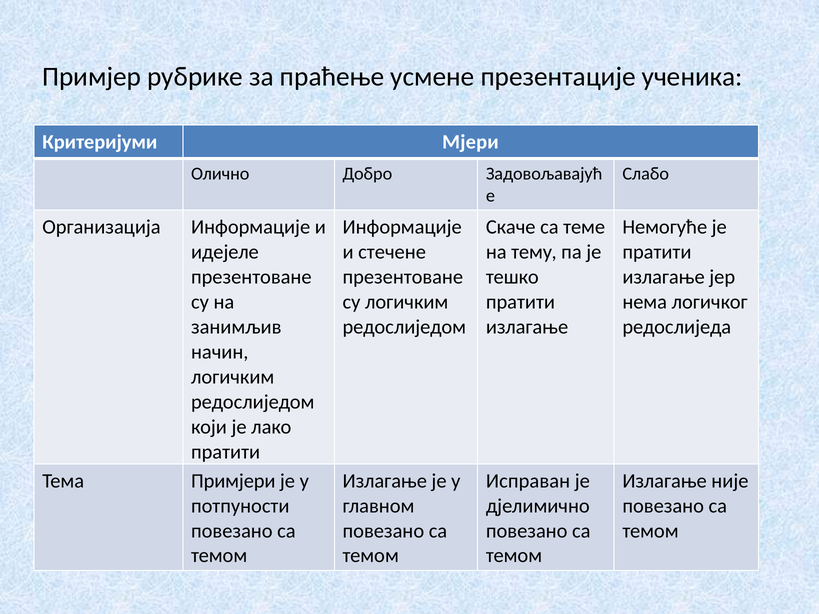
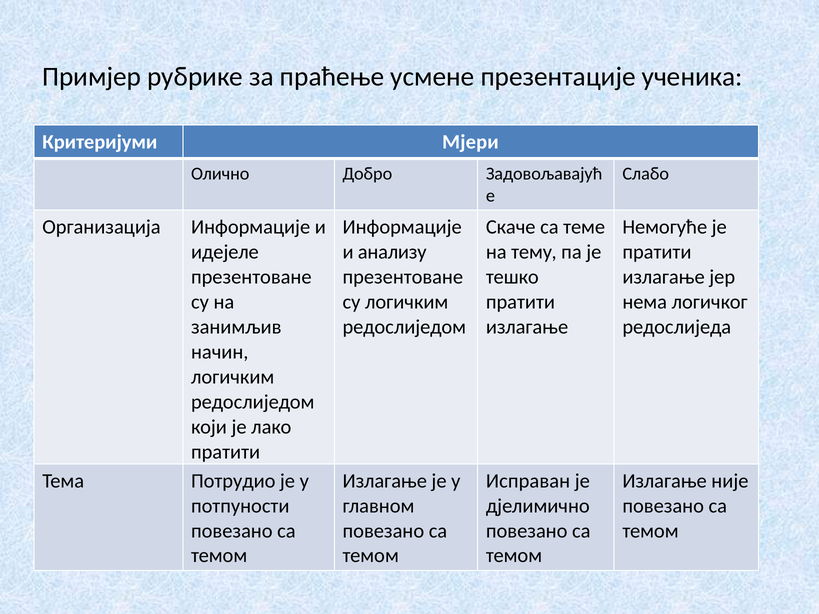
стечене: стечене -> анализу (392, 252)
Примјери: Примјери -> Потрудио (233, 481)
